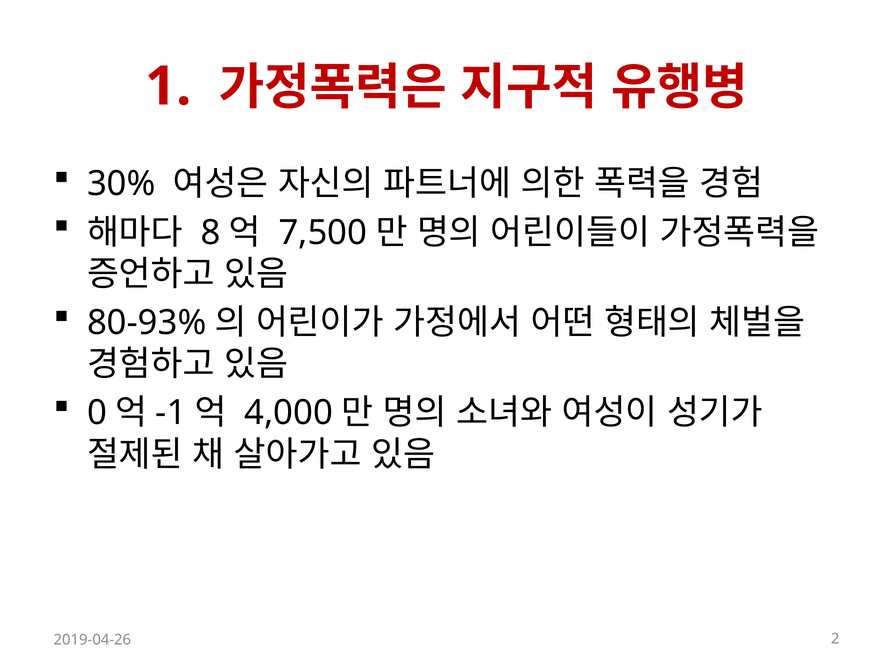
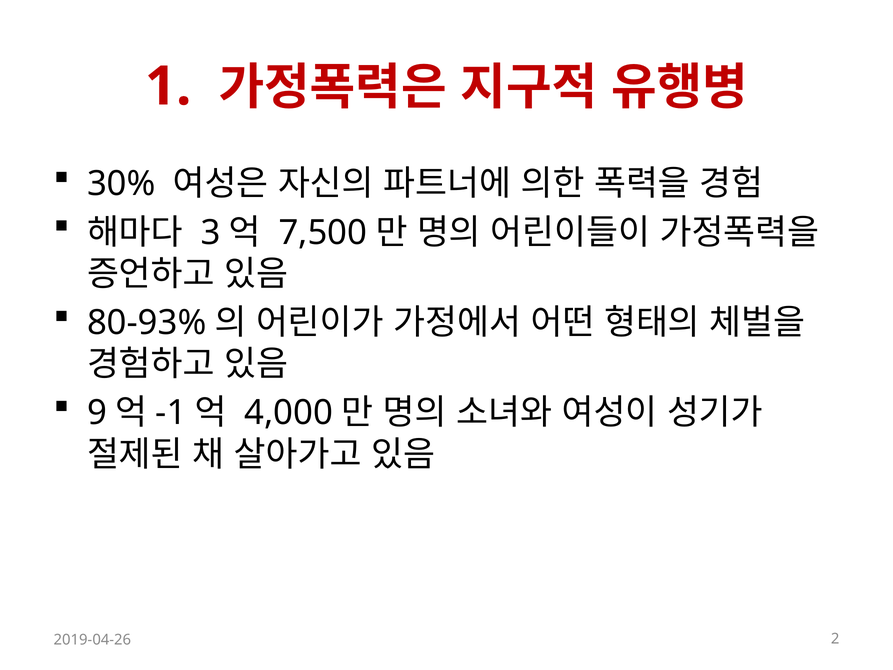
8: 8 -> 3 (211, 232)
0: 0 -> 9 (97, 413)
